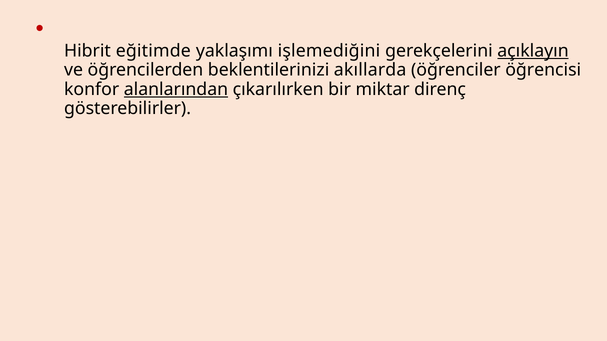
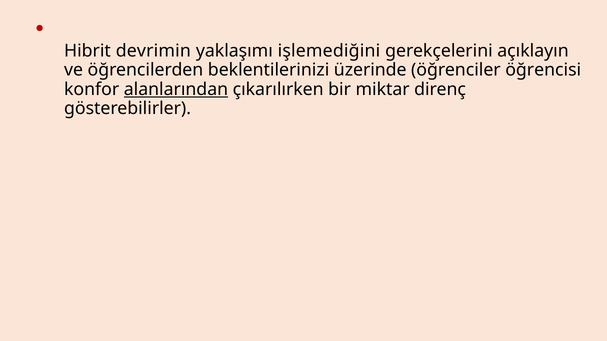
eğitimde: eğitimde -> devrimin (153, 51)
açıklayın underline: present -> none (533, 51)
akıllarda: akıllarda -> üzerinde (370, 70)
